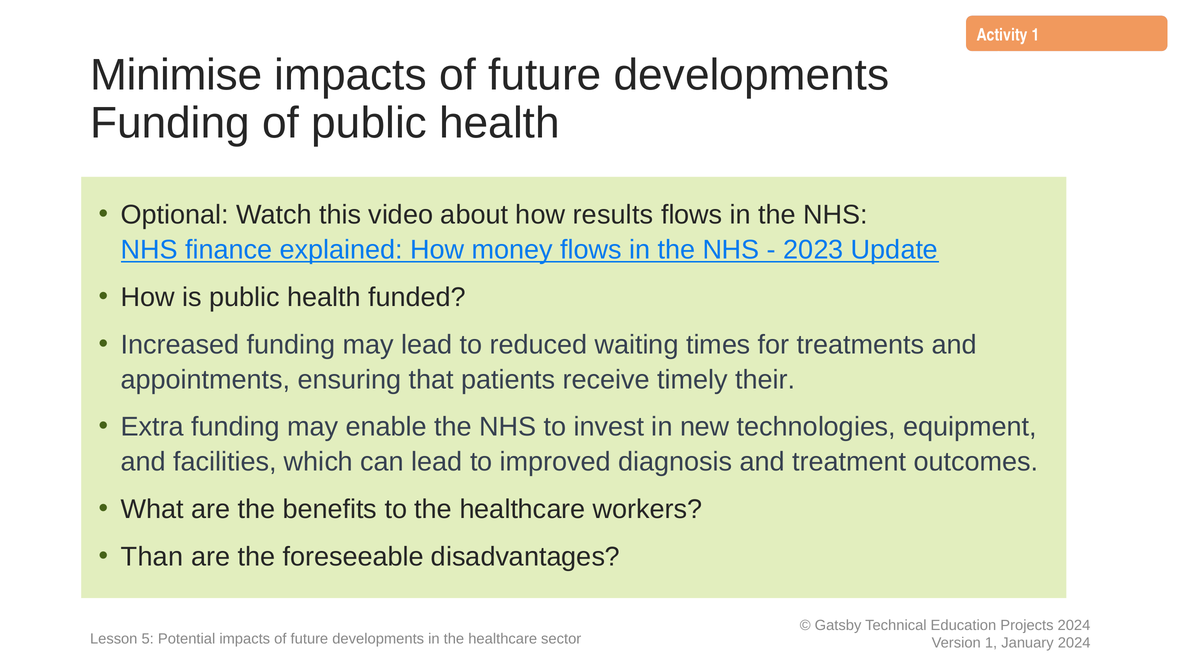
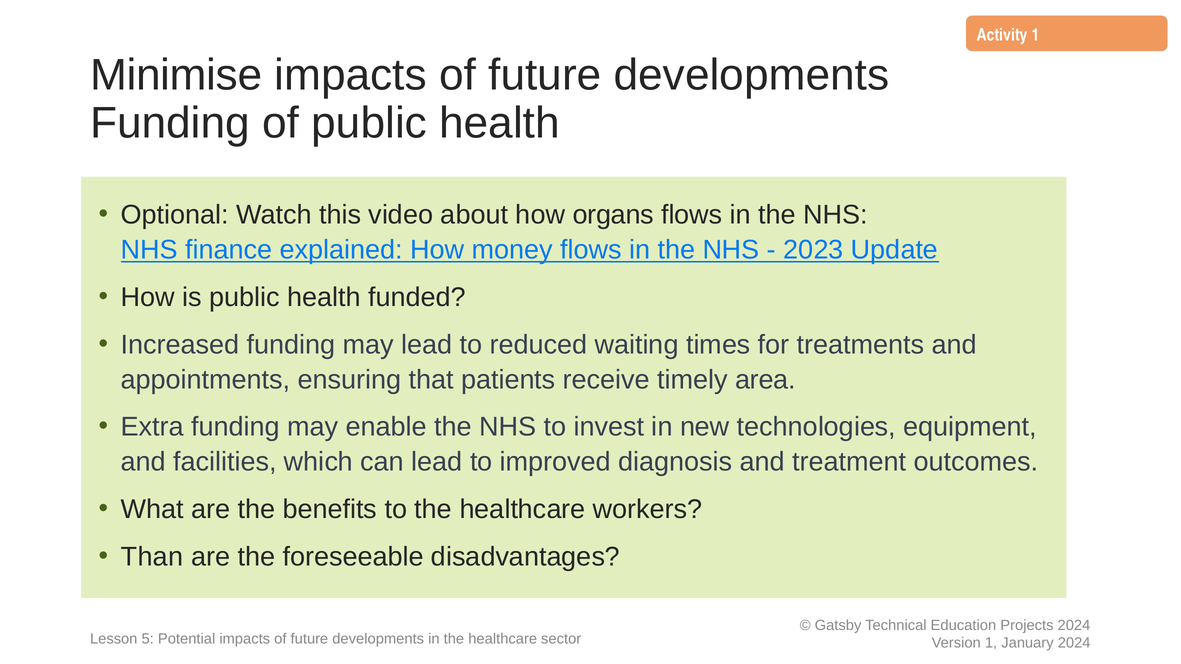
results: results -> organs (613, 215)
their: their -> area (765, 380)
